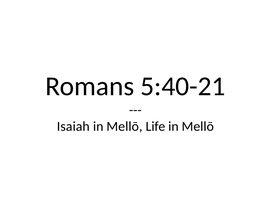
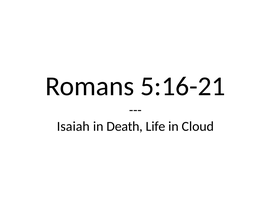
5:40-21: 5:40-21 -> 5:16-21 (183, 86)
Mellō: Mellō -> Death (125, 127)
Life in Mellō: Mellō -> Cloud (198, 127)
